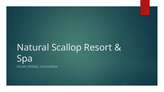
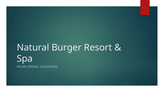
Scallop: Scallop -> Burger (67, 48)
